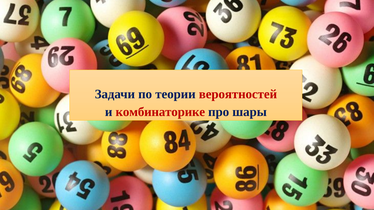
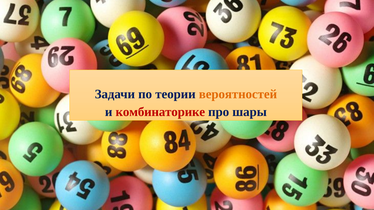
вероятностей colour: red -> orange (238, 94)
